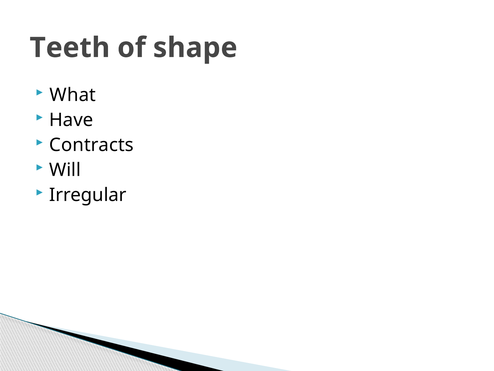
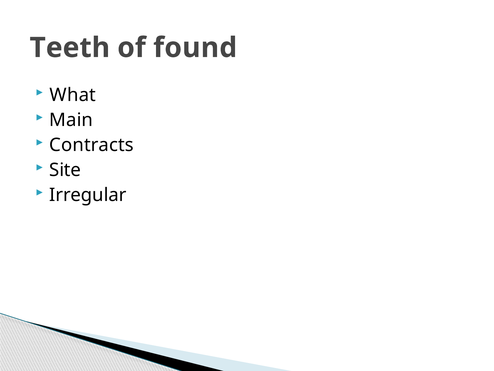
shape: shape -> found (195, 48)
Have: Have -> Main (71, 120)
Will: Will -> Site (65, 170)
